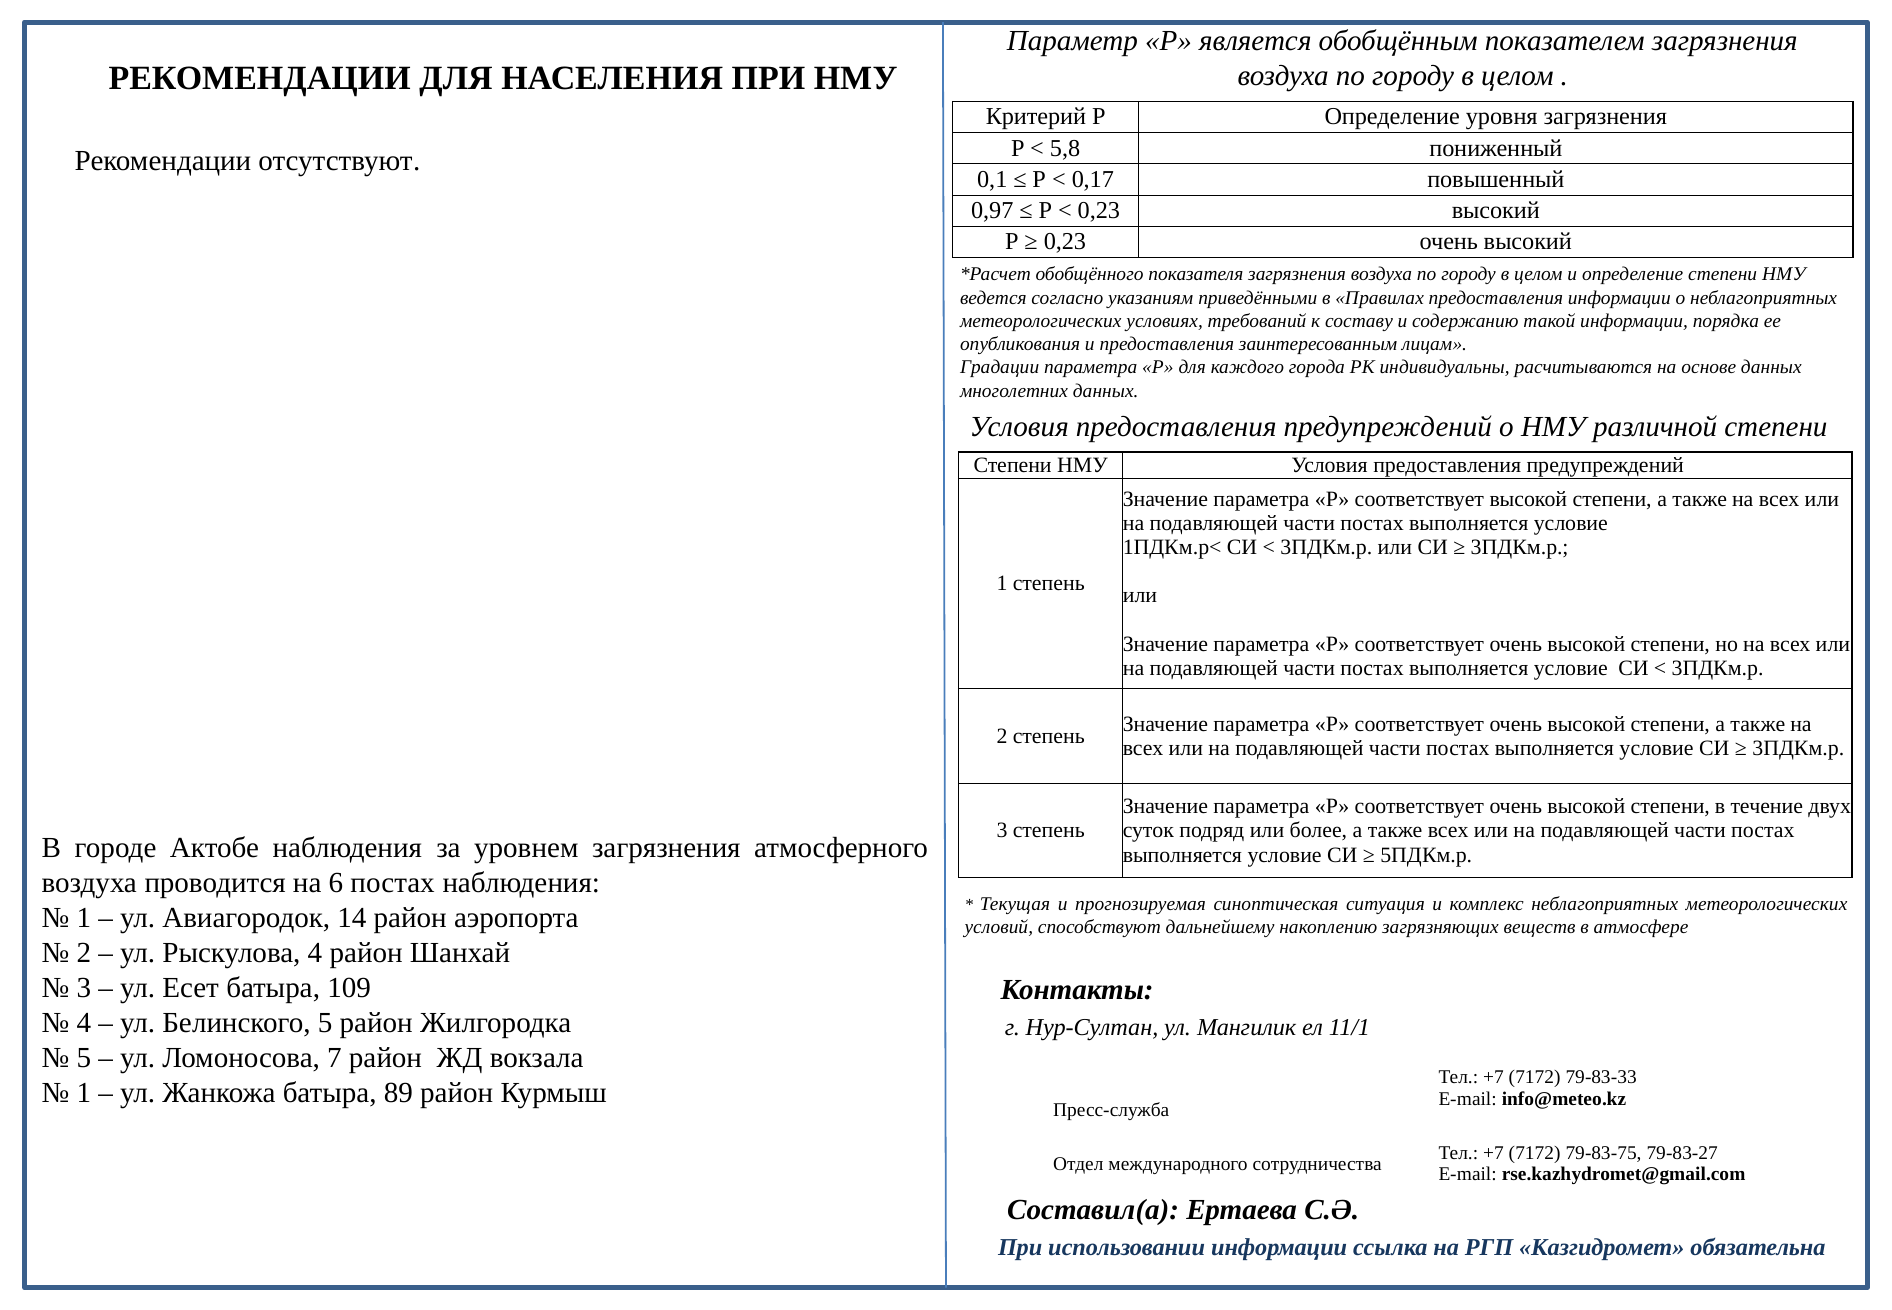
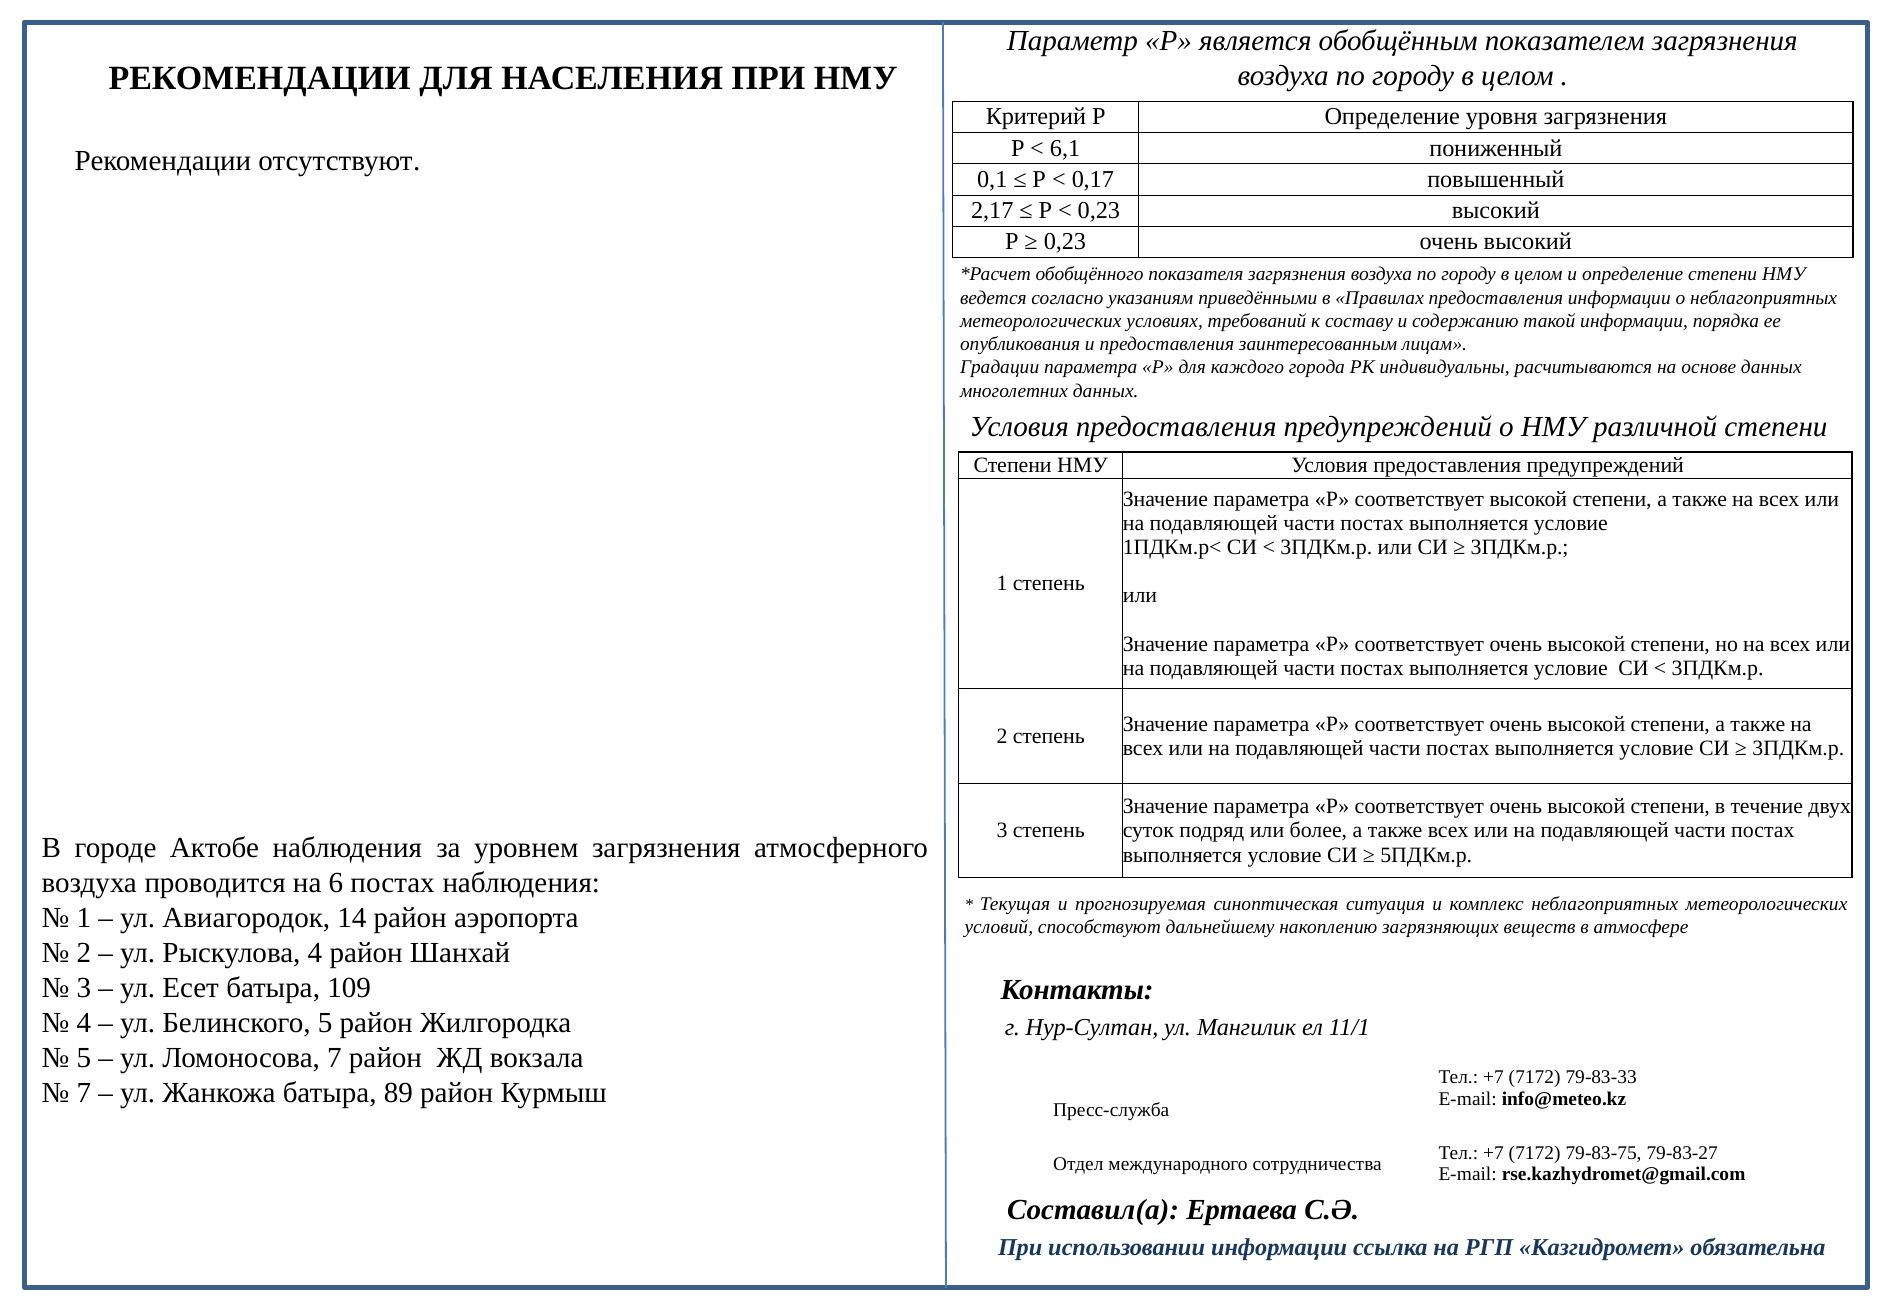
5,8: 5,8 -> 6,1 (1065, 148)
0,97: 0,97 -> 2,17 (992, 211)
1: 1 -> 7 (84, 1092)
